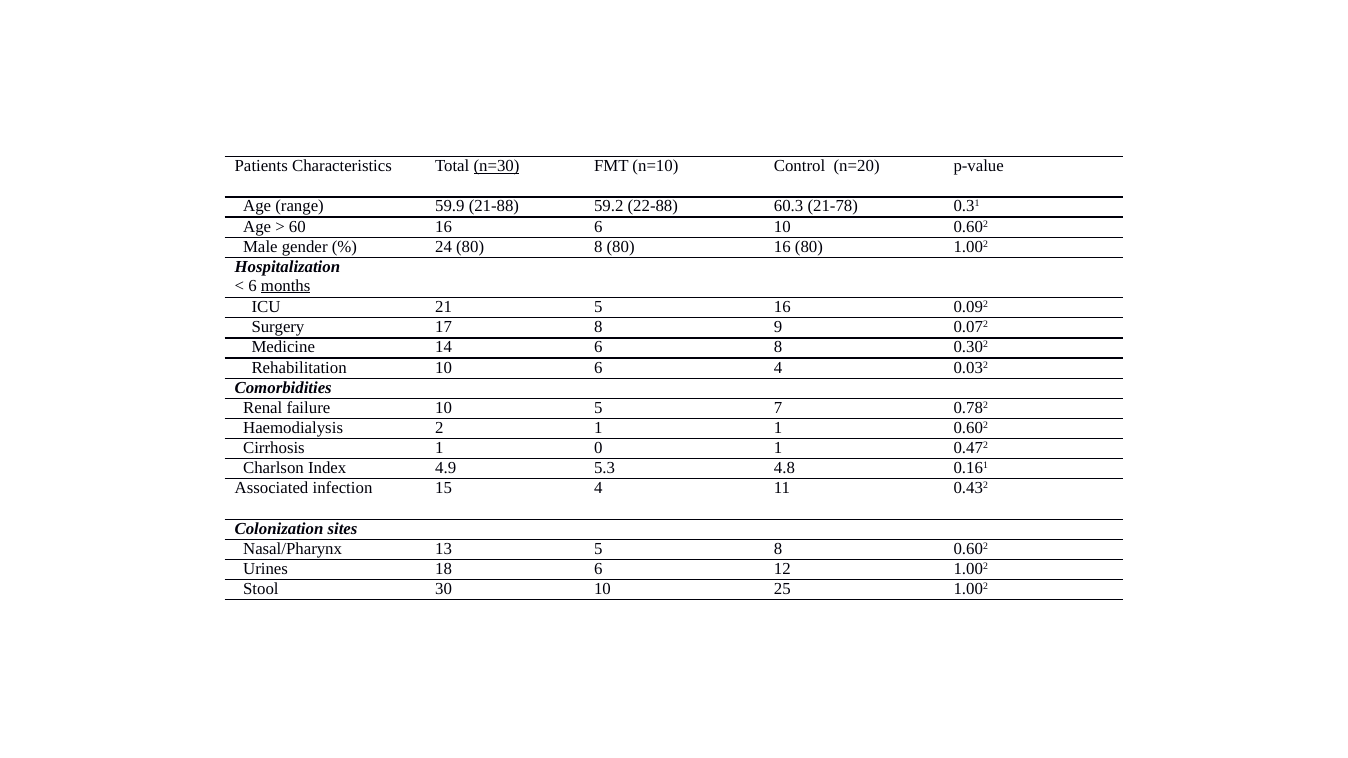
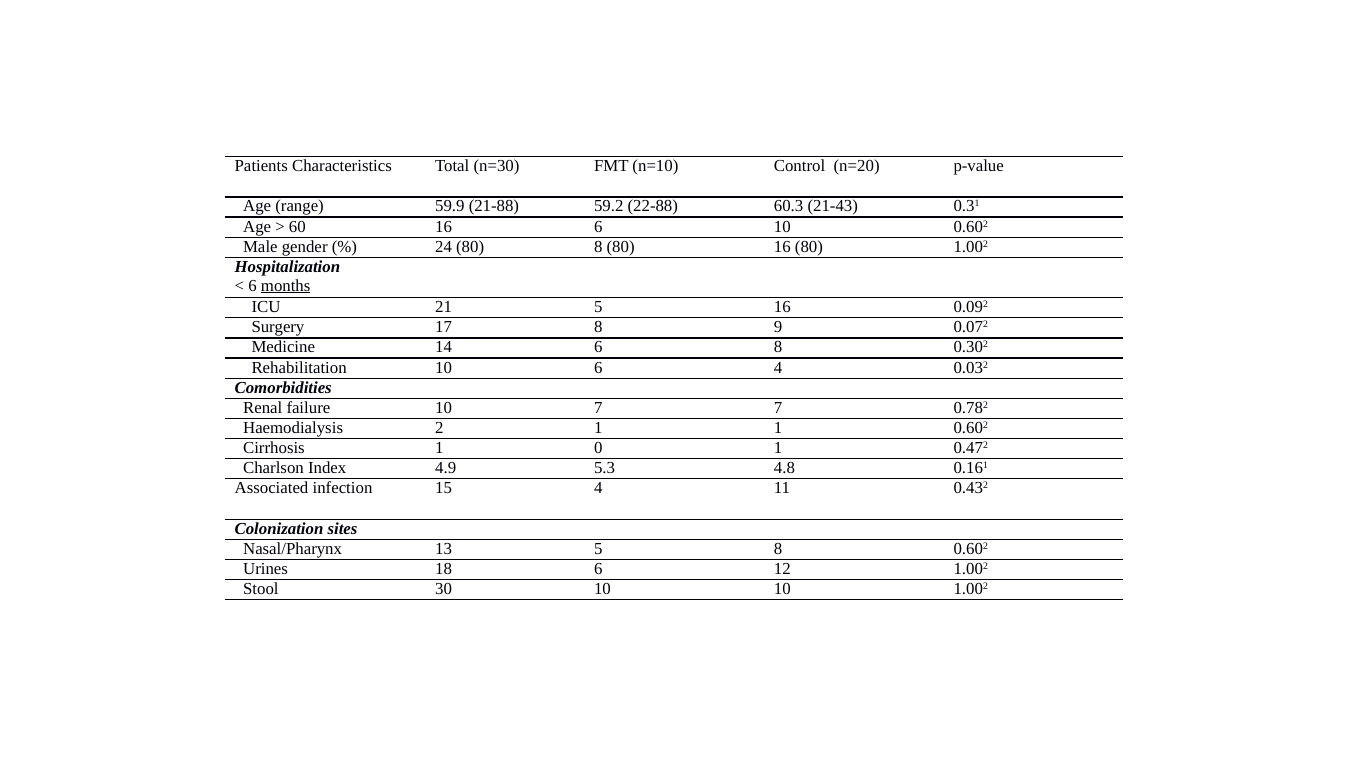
n=30 underline: present -> none (497, 166)
21-78: 21-78 -> 21-43 (833, 206)
10 5: 5 -> 7 (598, 408)
10 25: 25 -> 10 (782, 589)
